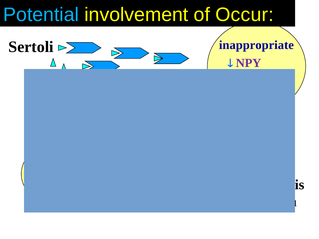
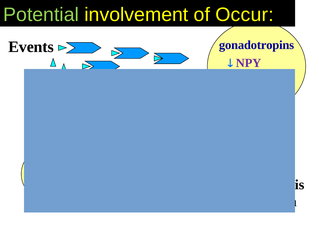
Potential colour: light blue -> light green (41, 15)
inappropriate: inappropriate -> gonadotropins (257, 45)
Sertoli: Sertoli -> Events (31, 47)
